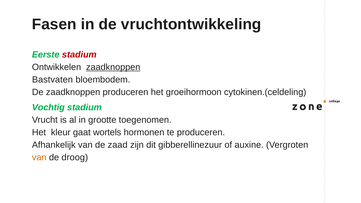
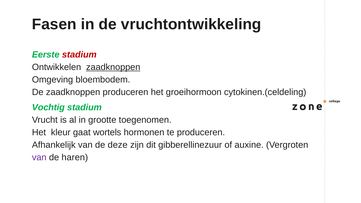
Bastvaten: Bastvaten -> Omgeving (53, 80)
zaad: zaad -> deze (118, 145)
van colour: orange -> purple (39, 157)
droog: droog -> haren (75, 157)
